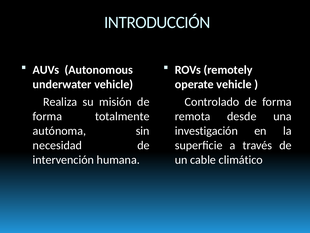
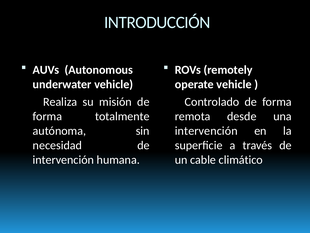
investigación: investigación -> intervención (206, 131)
